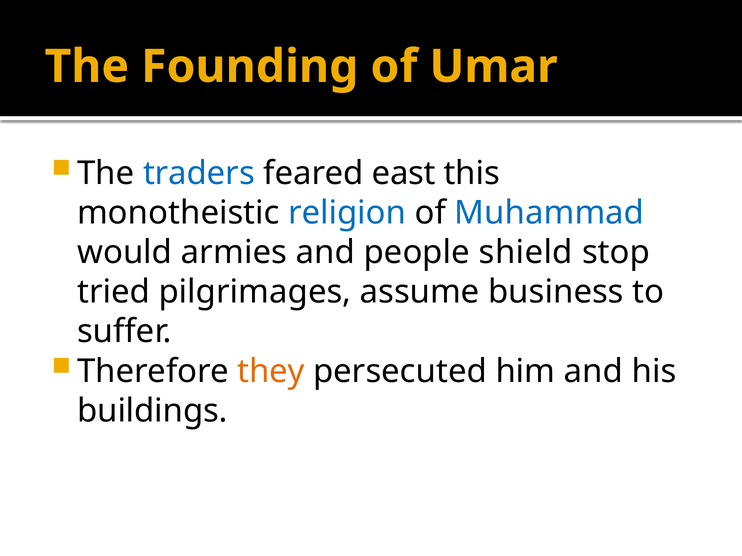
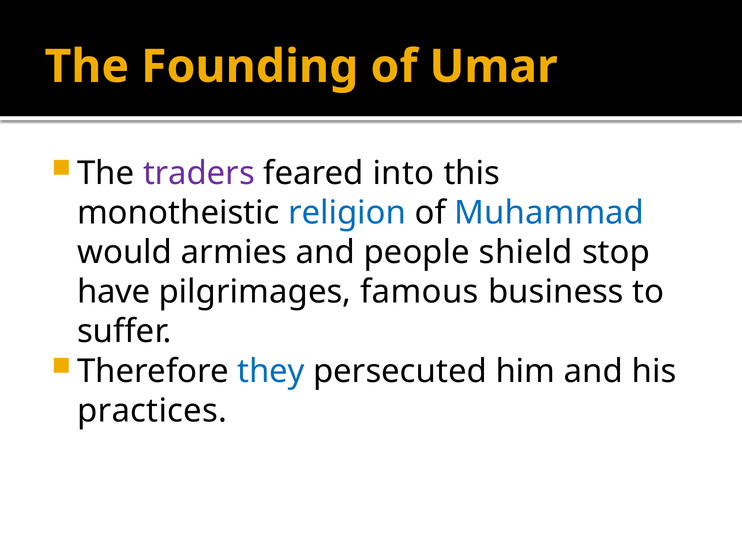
traders colour: blue -> purple (199, 174)
east: east -> into (403, 174)
tried: tried -> have (114, 292)
assume: assume -> famous (420, 292)
they colour: orange -> blue (271, 371)
buildings: buildings -> practices (152, 411)
